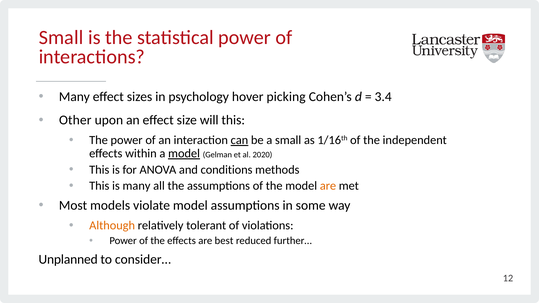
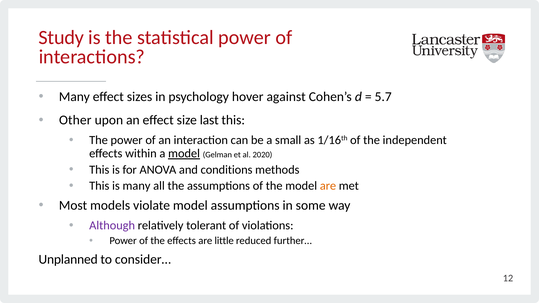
Small: Small -> Study (61, 37)
picking: picking -> against (286, 97)
3.4: 3.4 -> 5.7 (383, 97)
will: will -> last (209, 120)
can underline: present -> none (239, 140)
Although colour: orange -> purple (112, 226)
best: best -> little (224, 241)
